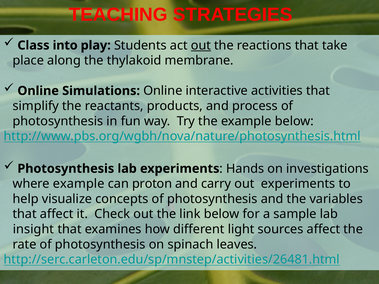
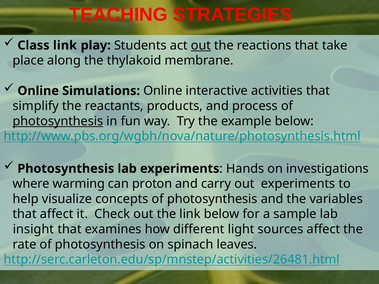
Class into: into -> link (65, 45)
photosynthesis underline: none -> present (58, 121)
where example: example -> warming (79, 184)
